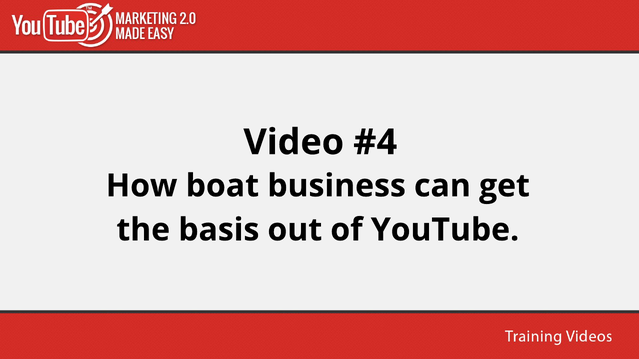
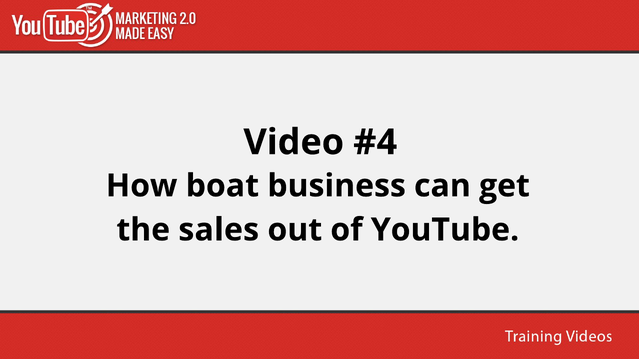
basis: basis -> sales (219, 230)
